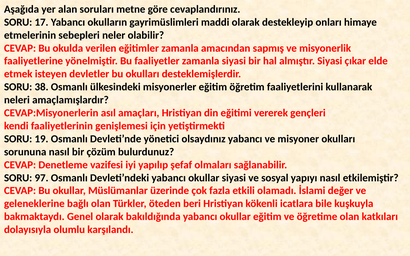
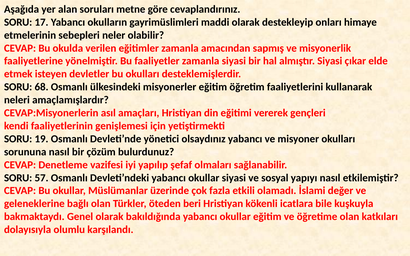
38: 38 -> 68 (42, 87)
97: 97 -> 57 (42, 178)
